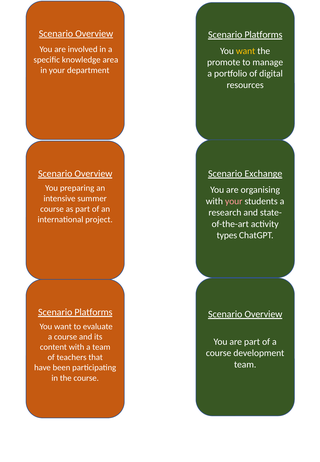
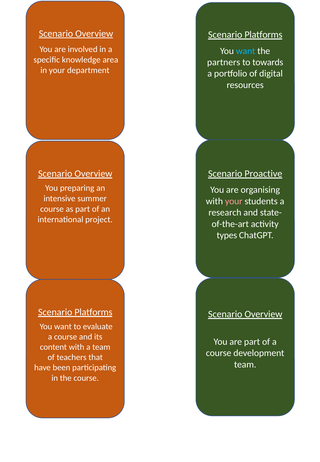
want colour: yellow -> light blue (246, 51)
promote: promote -> partners (224, 62)
manage: manage -> towards (268, 62)
Exchange: Exchange -> Proactive (263, 174)
